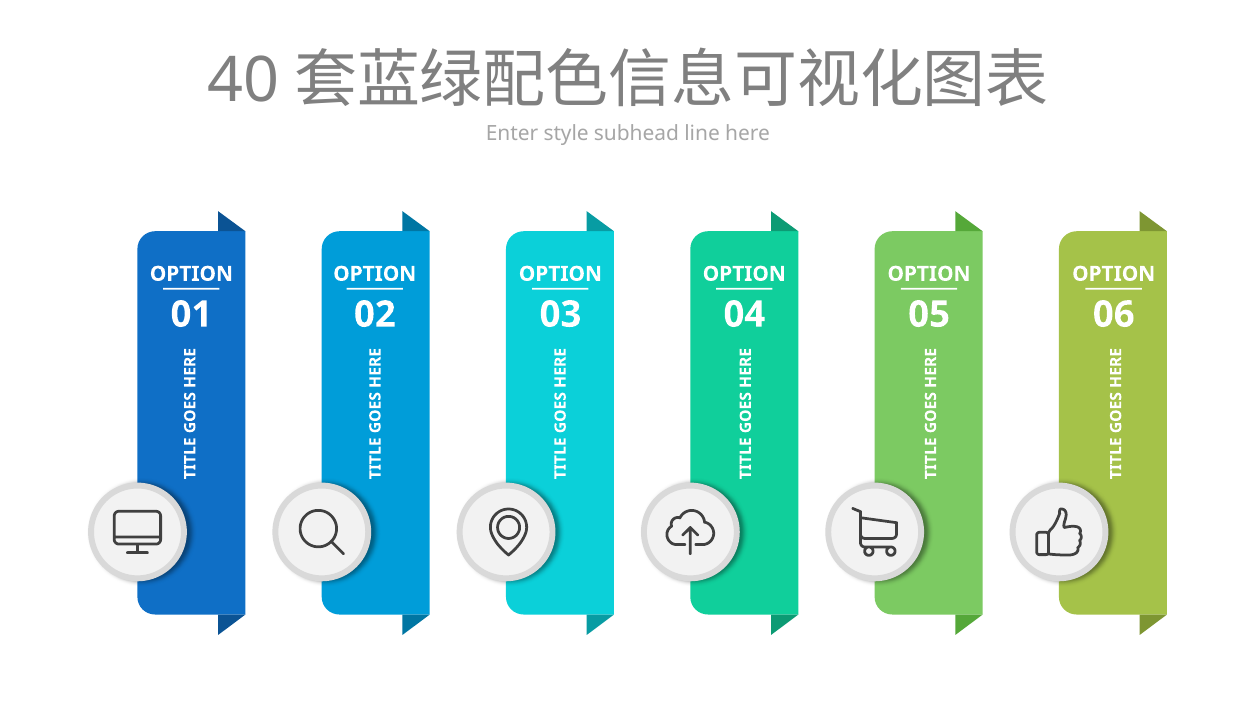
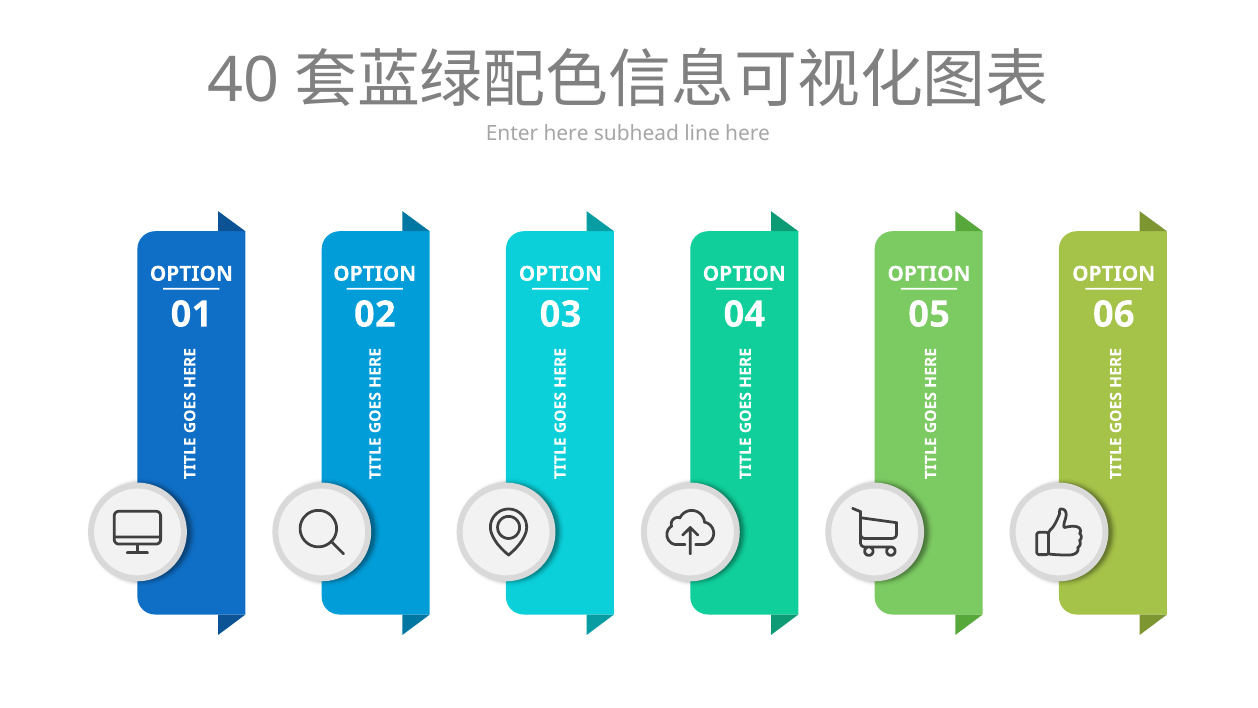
Enter style: style -> here (566, 133)
